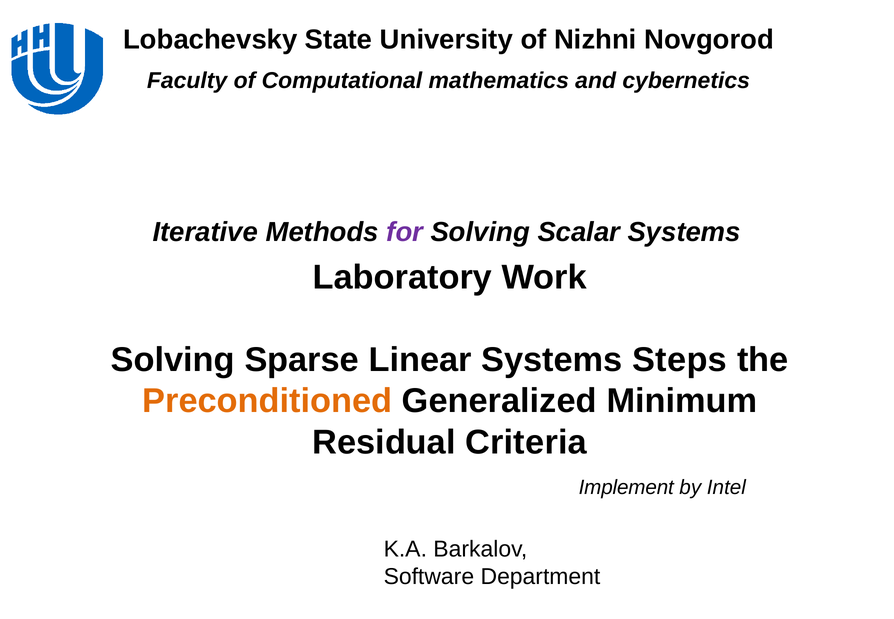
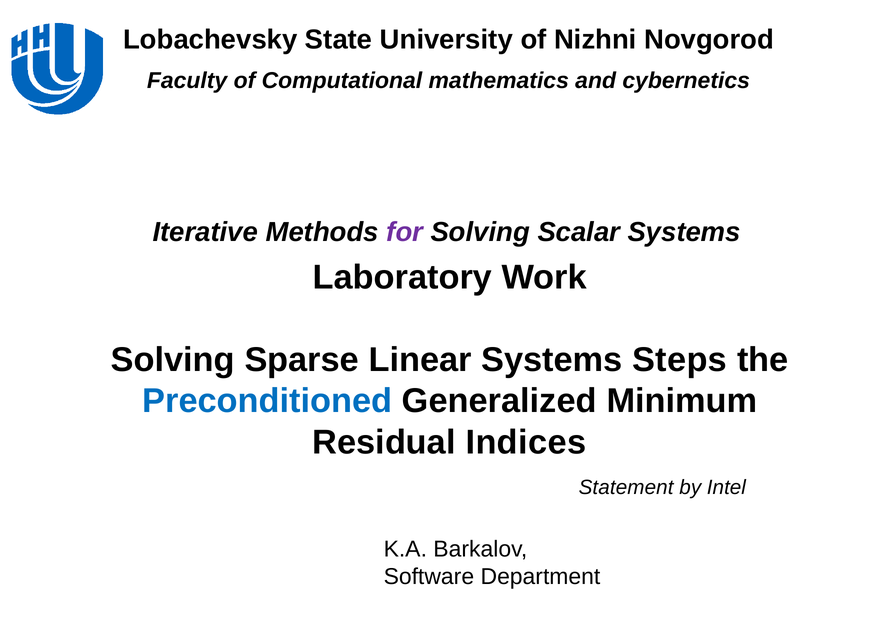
Preconditioned colour: orange -> blue (267, 401)
Criteria: Criteria -> Indices (526, 442)
Implement: Implement -> Statement (626, 488)
